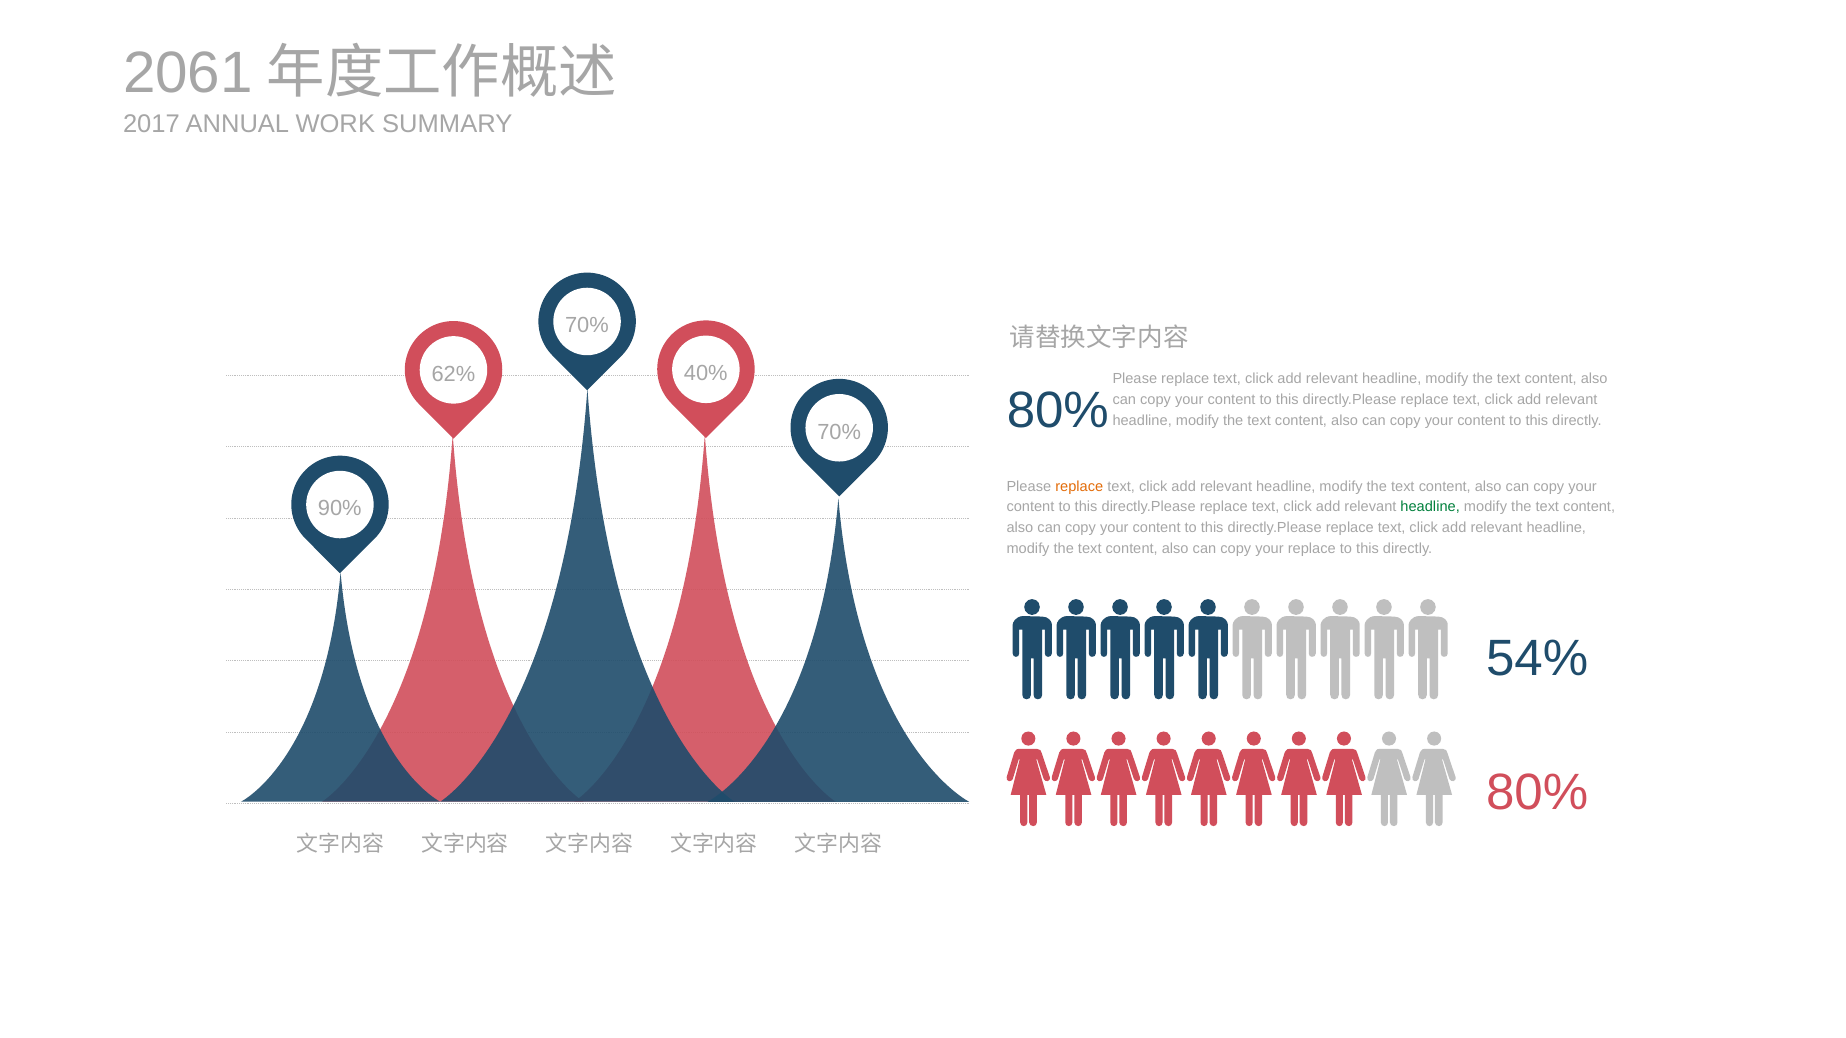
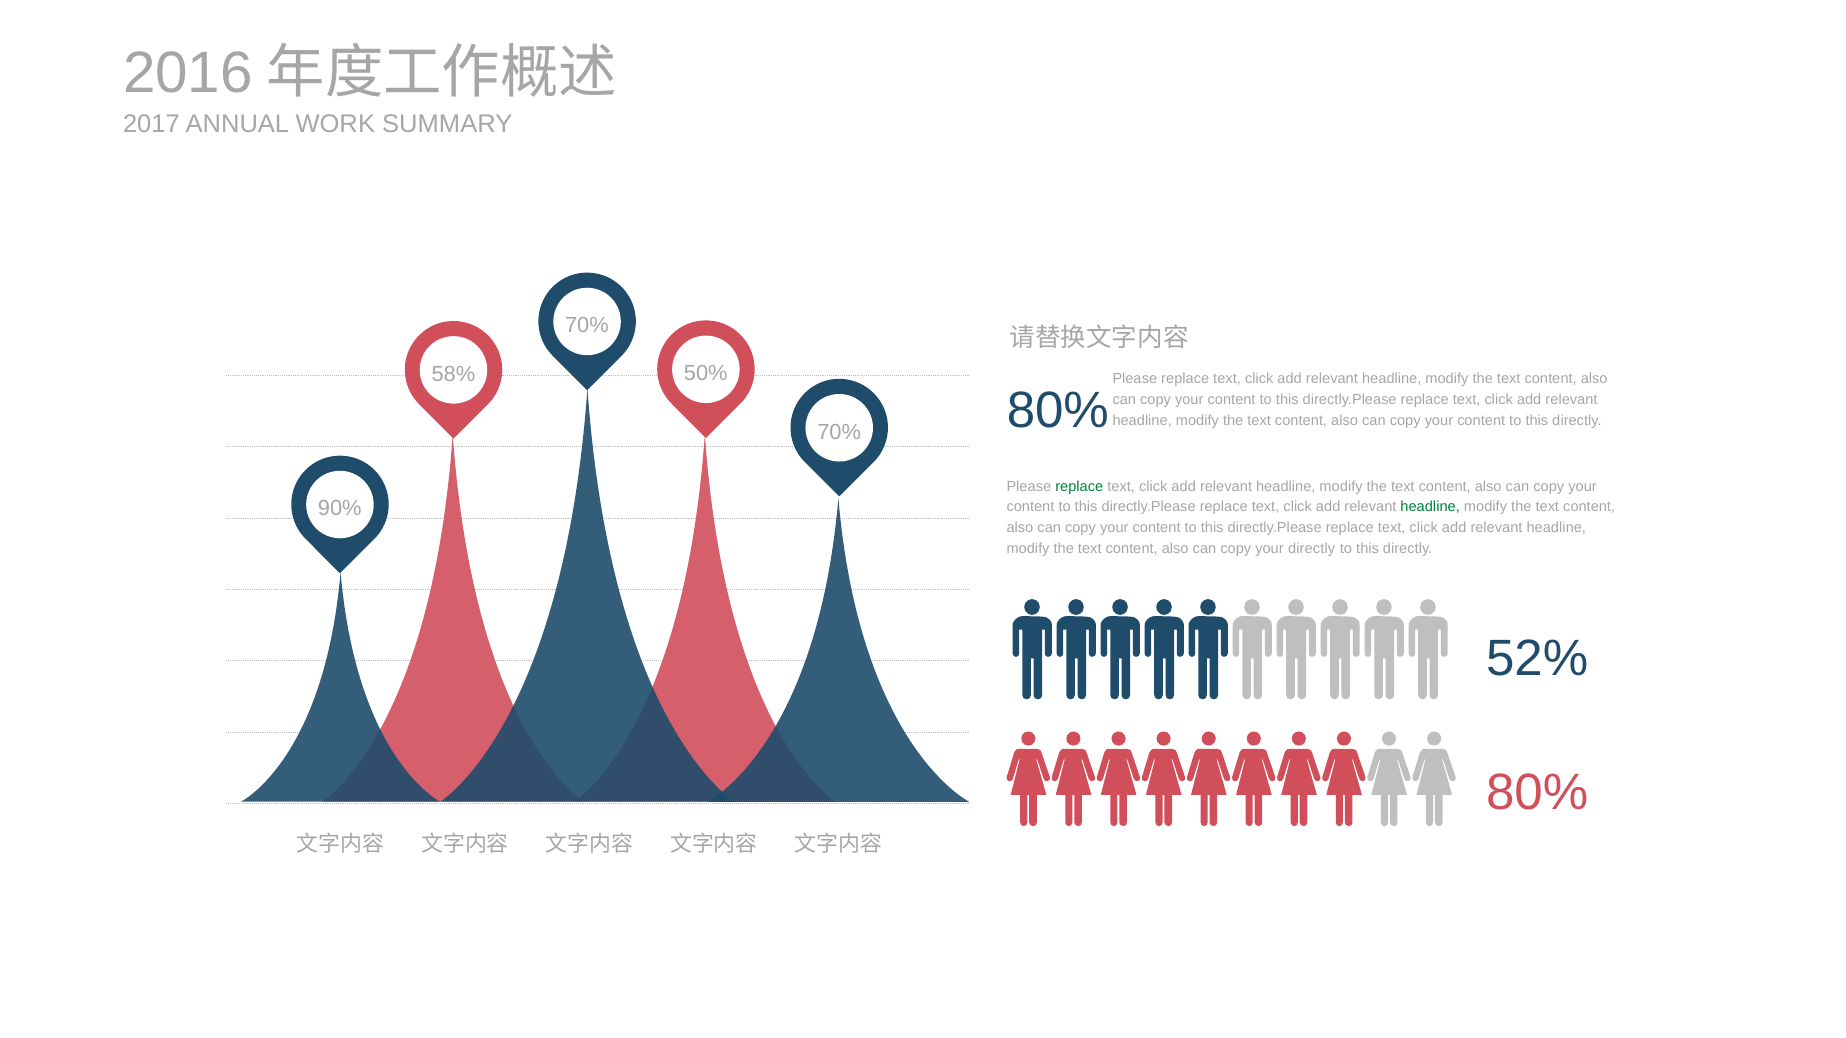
2061: 2061 -> 2016 (188, 73)
40%: 40% -> 50% (706, 374)
62%: 62% -> 58% (453, 374)
replace colour: orange -> green (1079, 486)
your replace: replace -> directly (1312, 549)
54%: 54% -> 52% (1537, 659)
